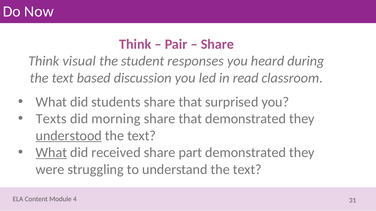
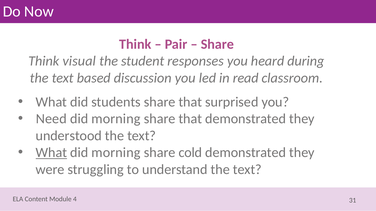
Texts: Texts -> Need (51, 119)
understood underline: present -> none (69, 136)
received: received -> morning (116, 153)
part: part -> cold (190, 153)
